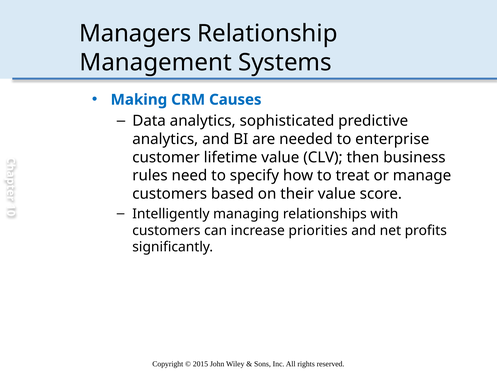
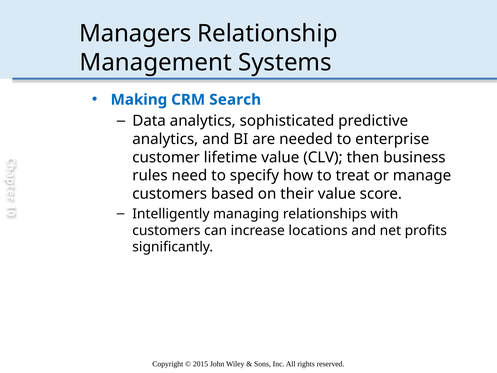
Causes: Causes -> Search (235, 100)
priorities: priorities -> locations (318, 230)
